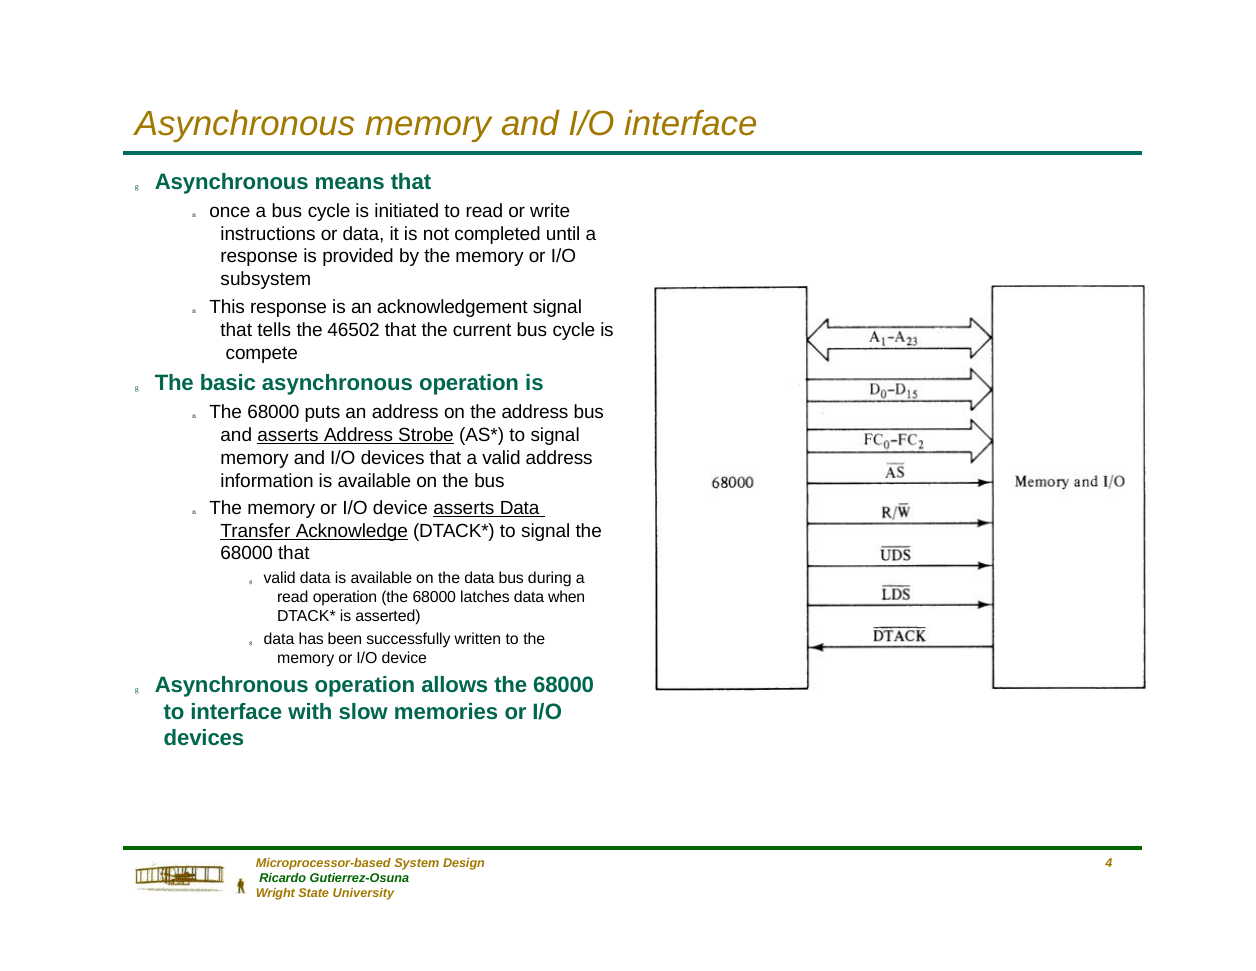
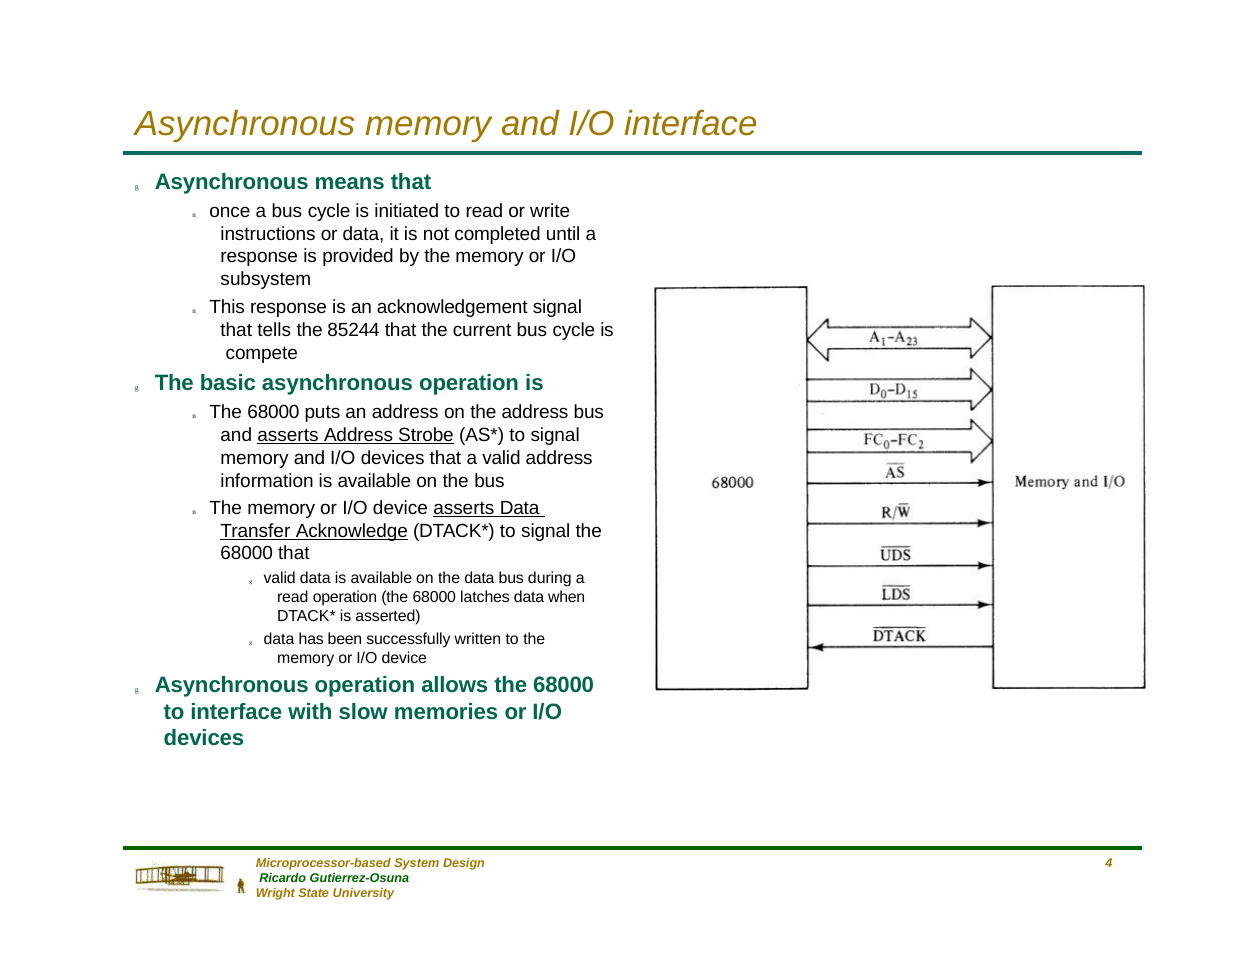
46502: 46502 -> 85244 (354, 330)
